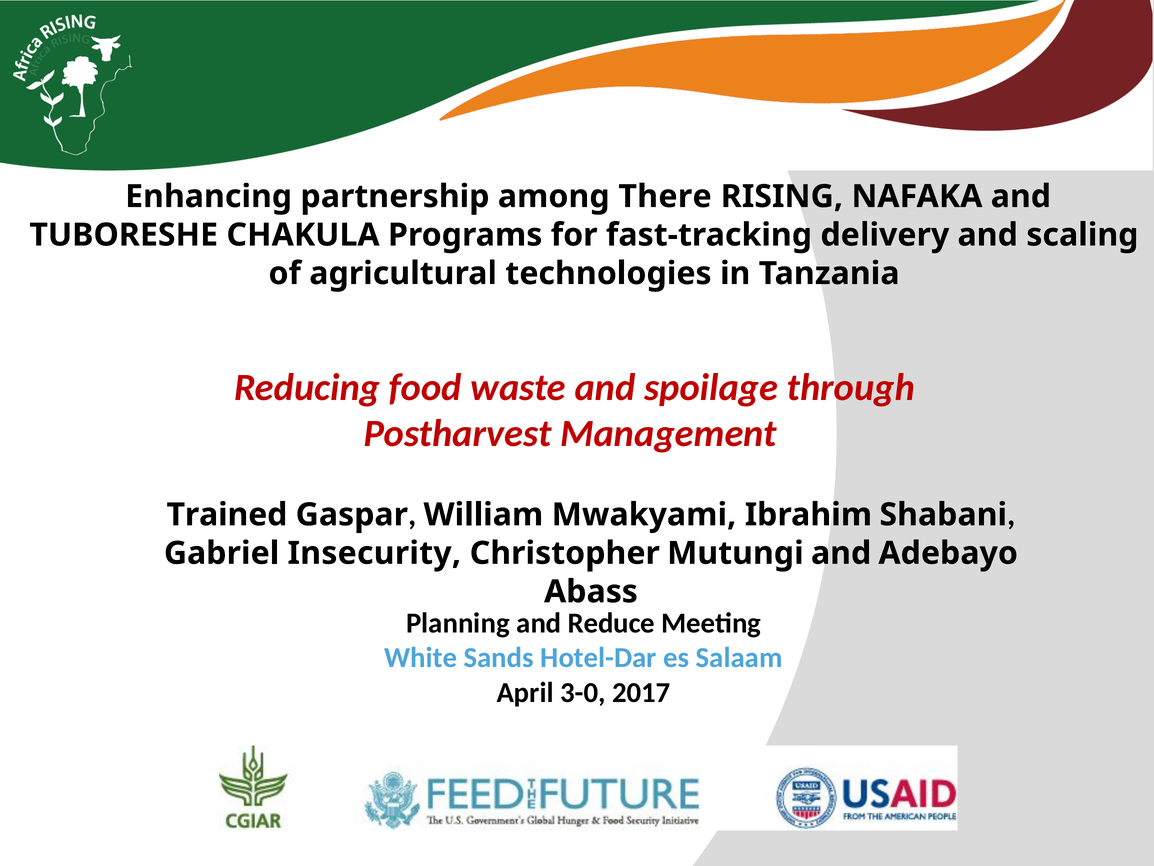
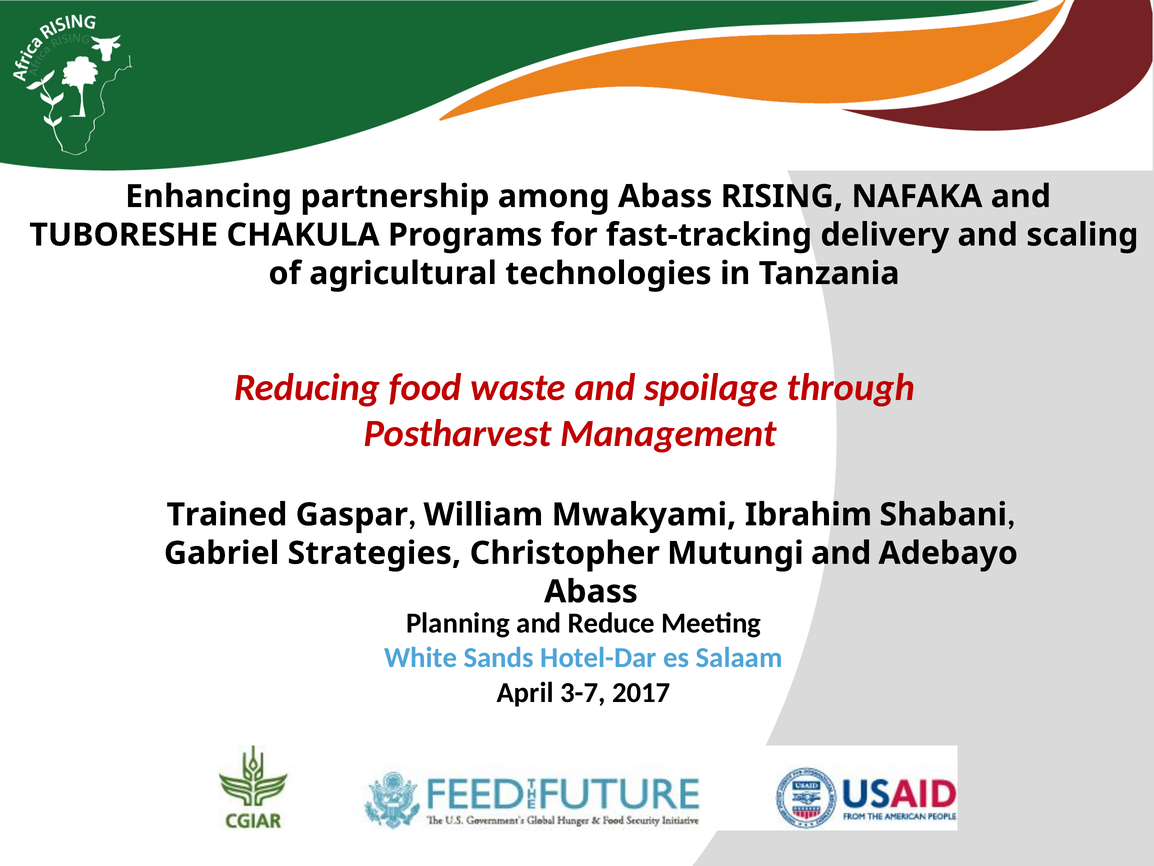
among There: There -> Abass (665, 196)
Insecurity: Insecurity -> Strategies (374, 553)
3-0: 3-0 -> 3-7 (583, 692)
